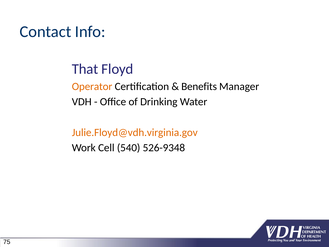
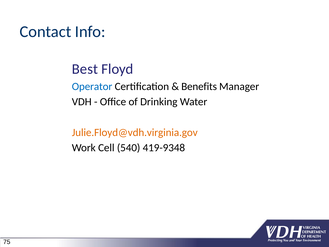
That: That -> Best (85, 69)
Operator colour: orange -> blue (92, 86)
526-9348: 526-9348 -> 419-9348 (164, 148)
